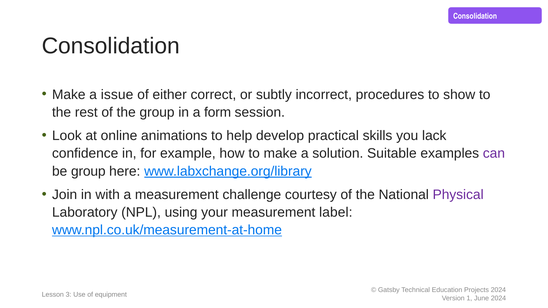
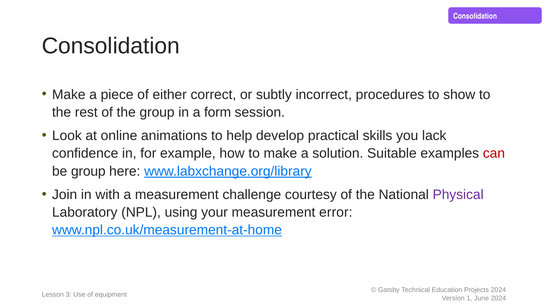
issue: issue -> piece (117, 95)
can colour: purple -> red (494, 154)
label: label -> error (336, 213)
